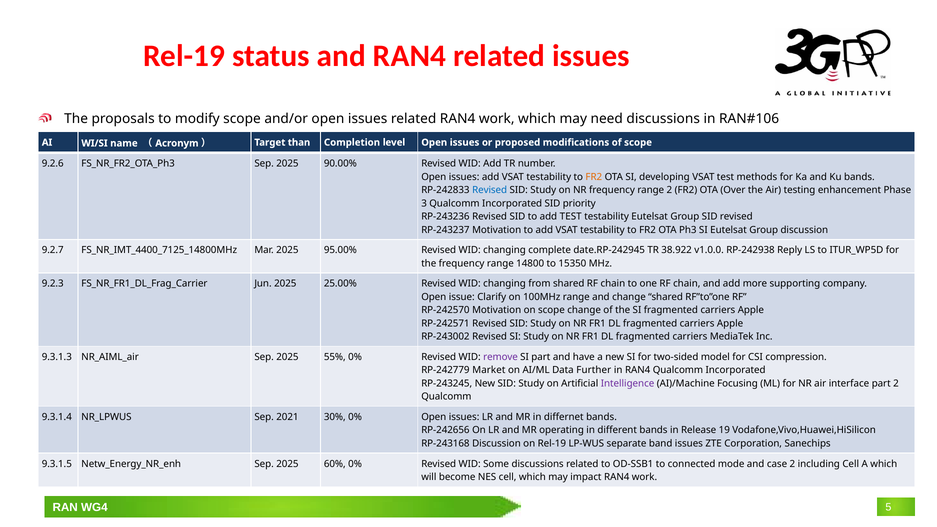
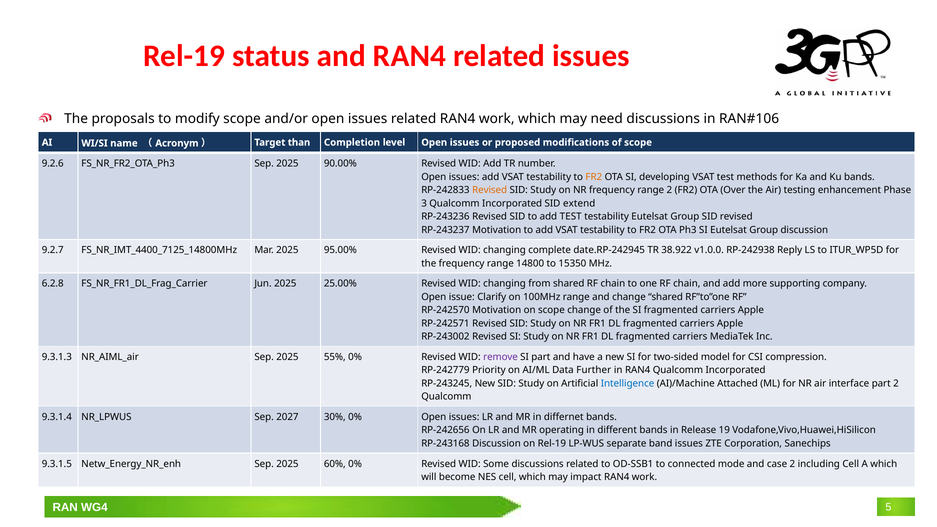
Revised colour: blue -> orange (490, 190)
priority: priority -> extend (579, 203)
9.2.3: 9.2.3 -> 6.2.8 (53, 284)
Market: Market -> Priority (489, 370)
Intelligence colour: purple -> blue (628, 384)
Focusing: Focusing -> Attached (737, 384)
2021: 2021 -> 2027 (287, 417)
